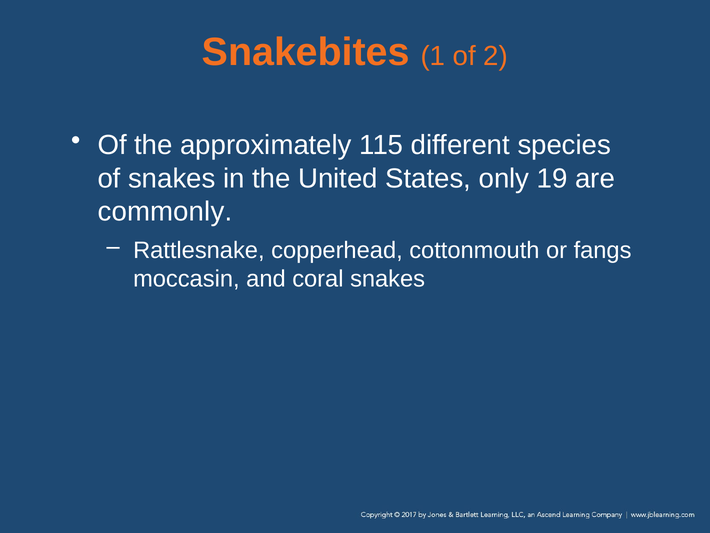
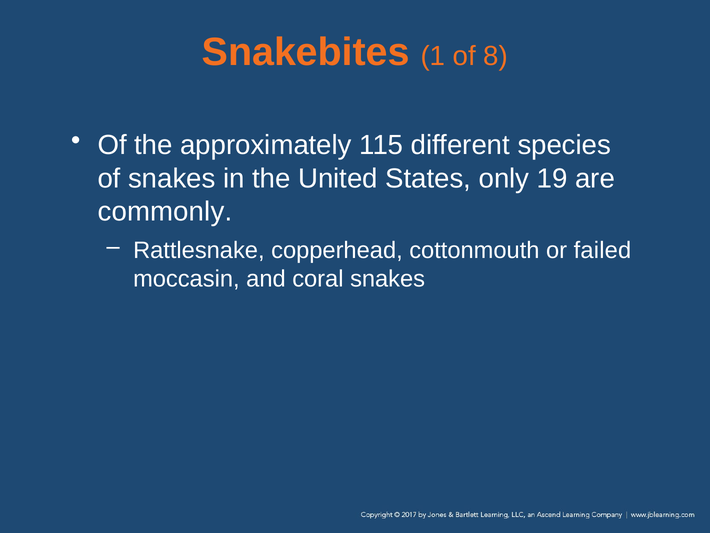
2: 2 -> 8 (496, 56)
fangs: fangs -> failed (602, 250)
